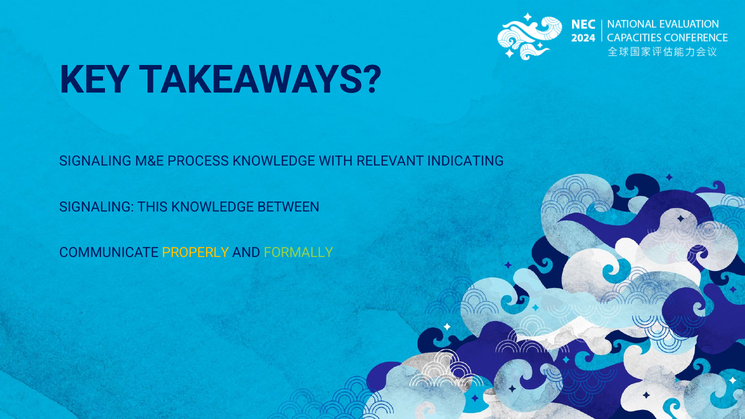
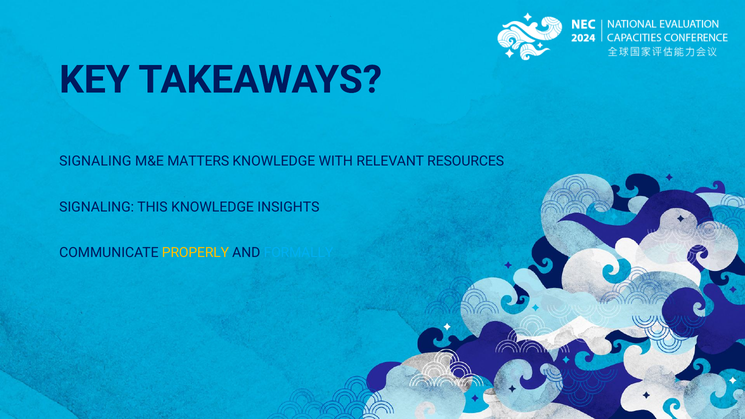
PROCESS: PROCESS -> MATTERS (198, 161)
INDICATING: INDICATING -> RESOURCES (466, 161)
BETWEEN: BETWEEN -> INSIGHTS (288, 207)
FORMALLY colour: light green -> light blue (299, 253)
